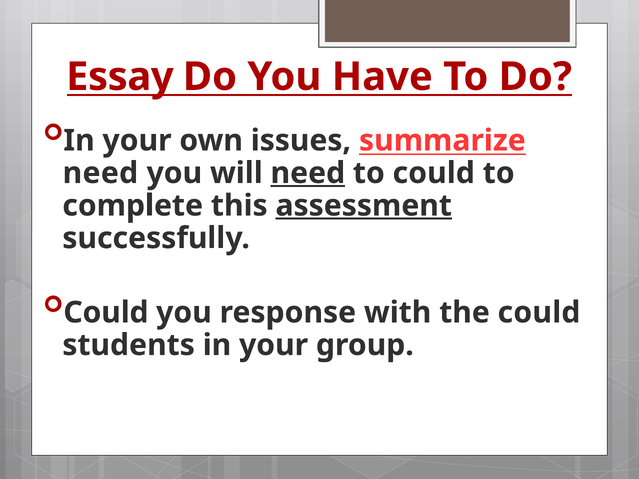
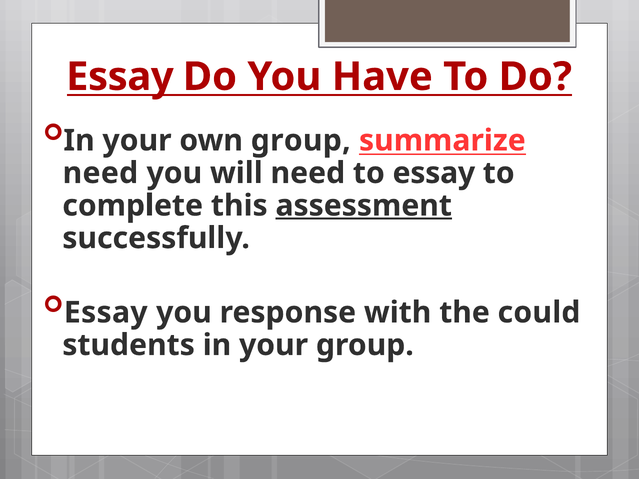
own issues: issues -> group (301, 141)
need underline: present -> none (308, 173)
to could: could -> essay (434, 173)
Could: Could -> Essay (106, 313)
